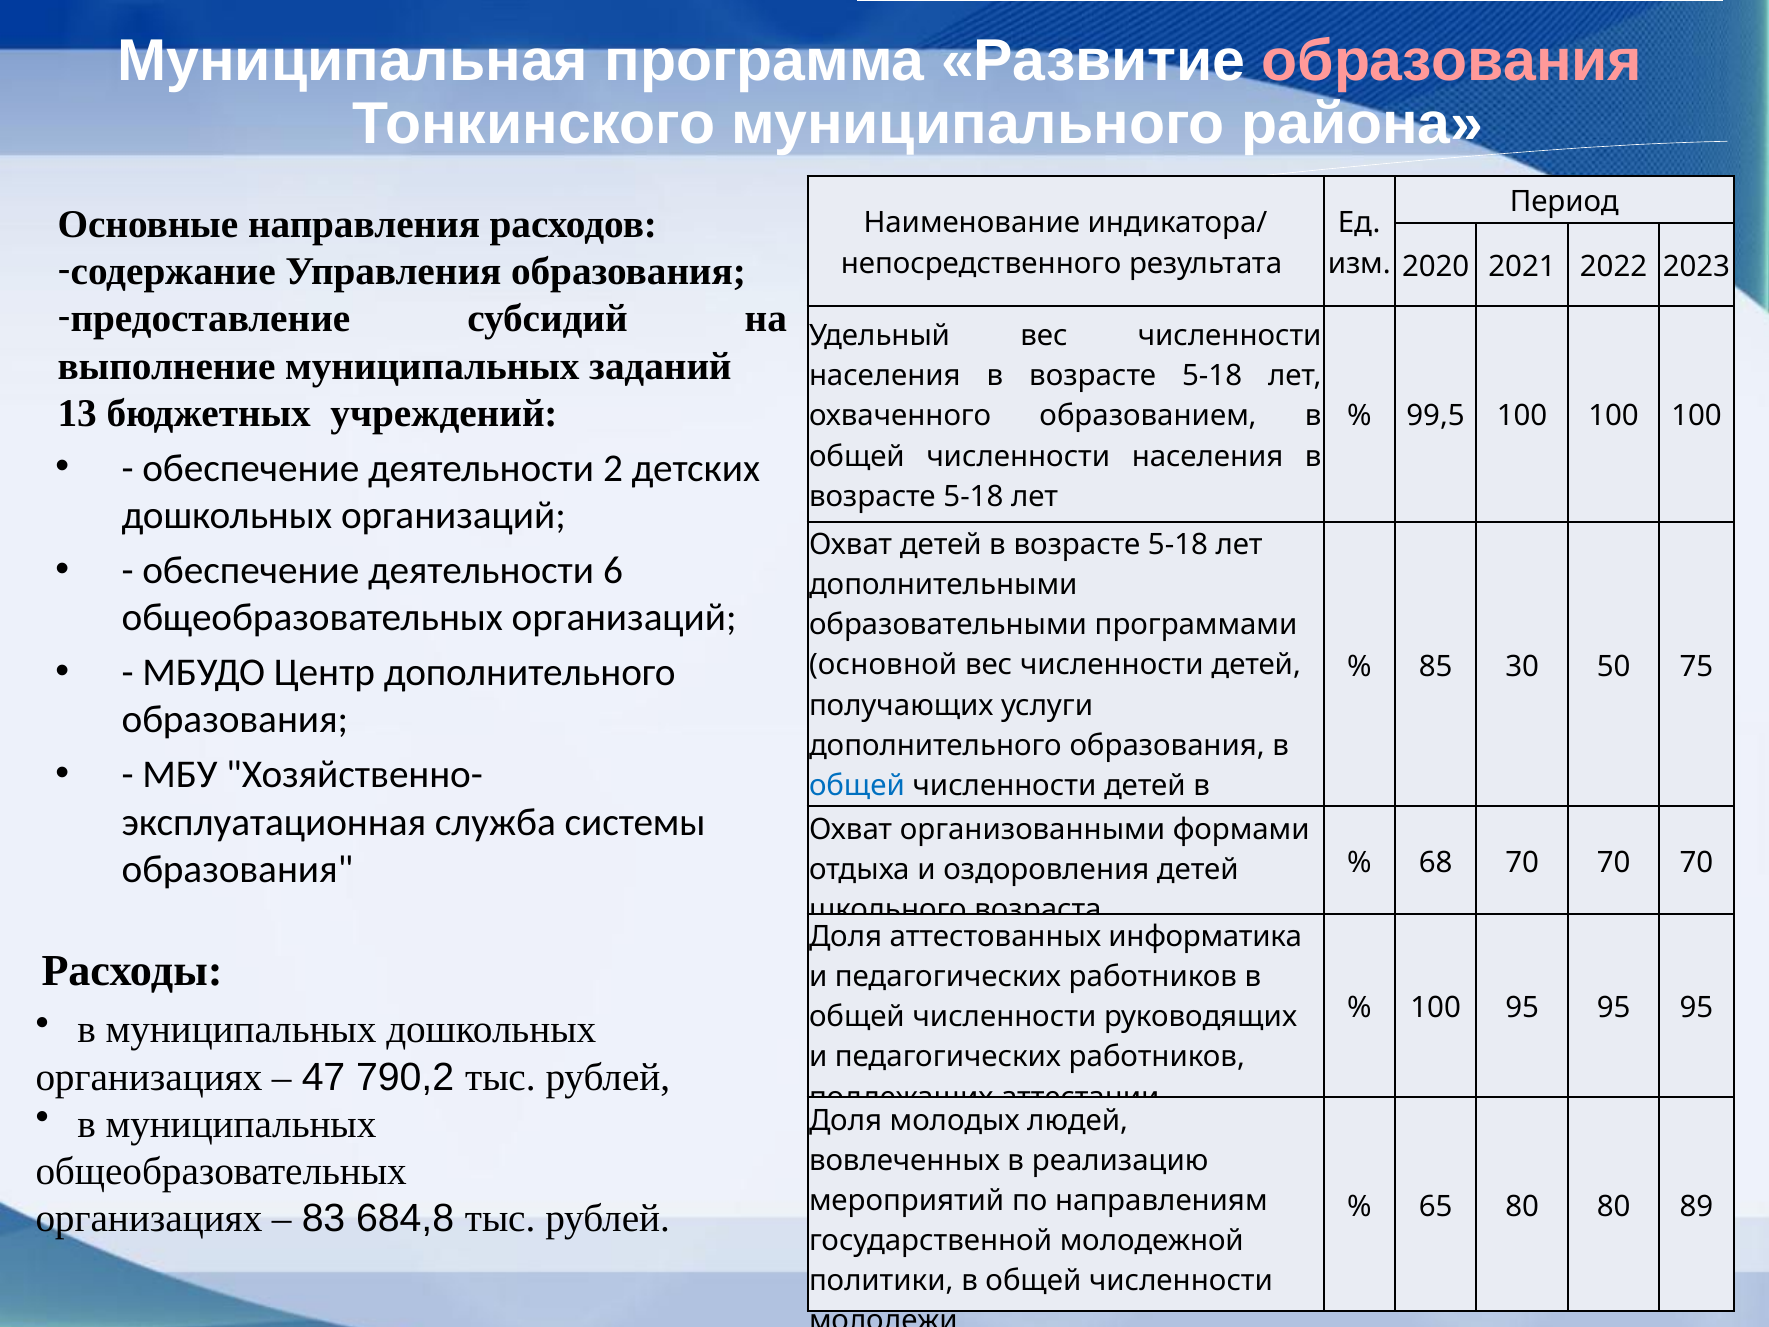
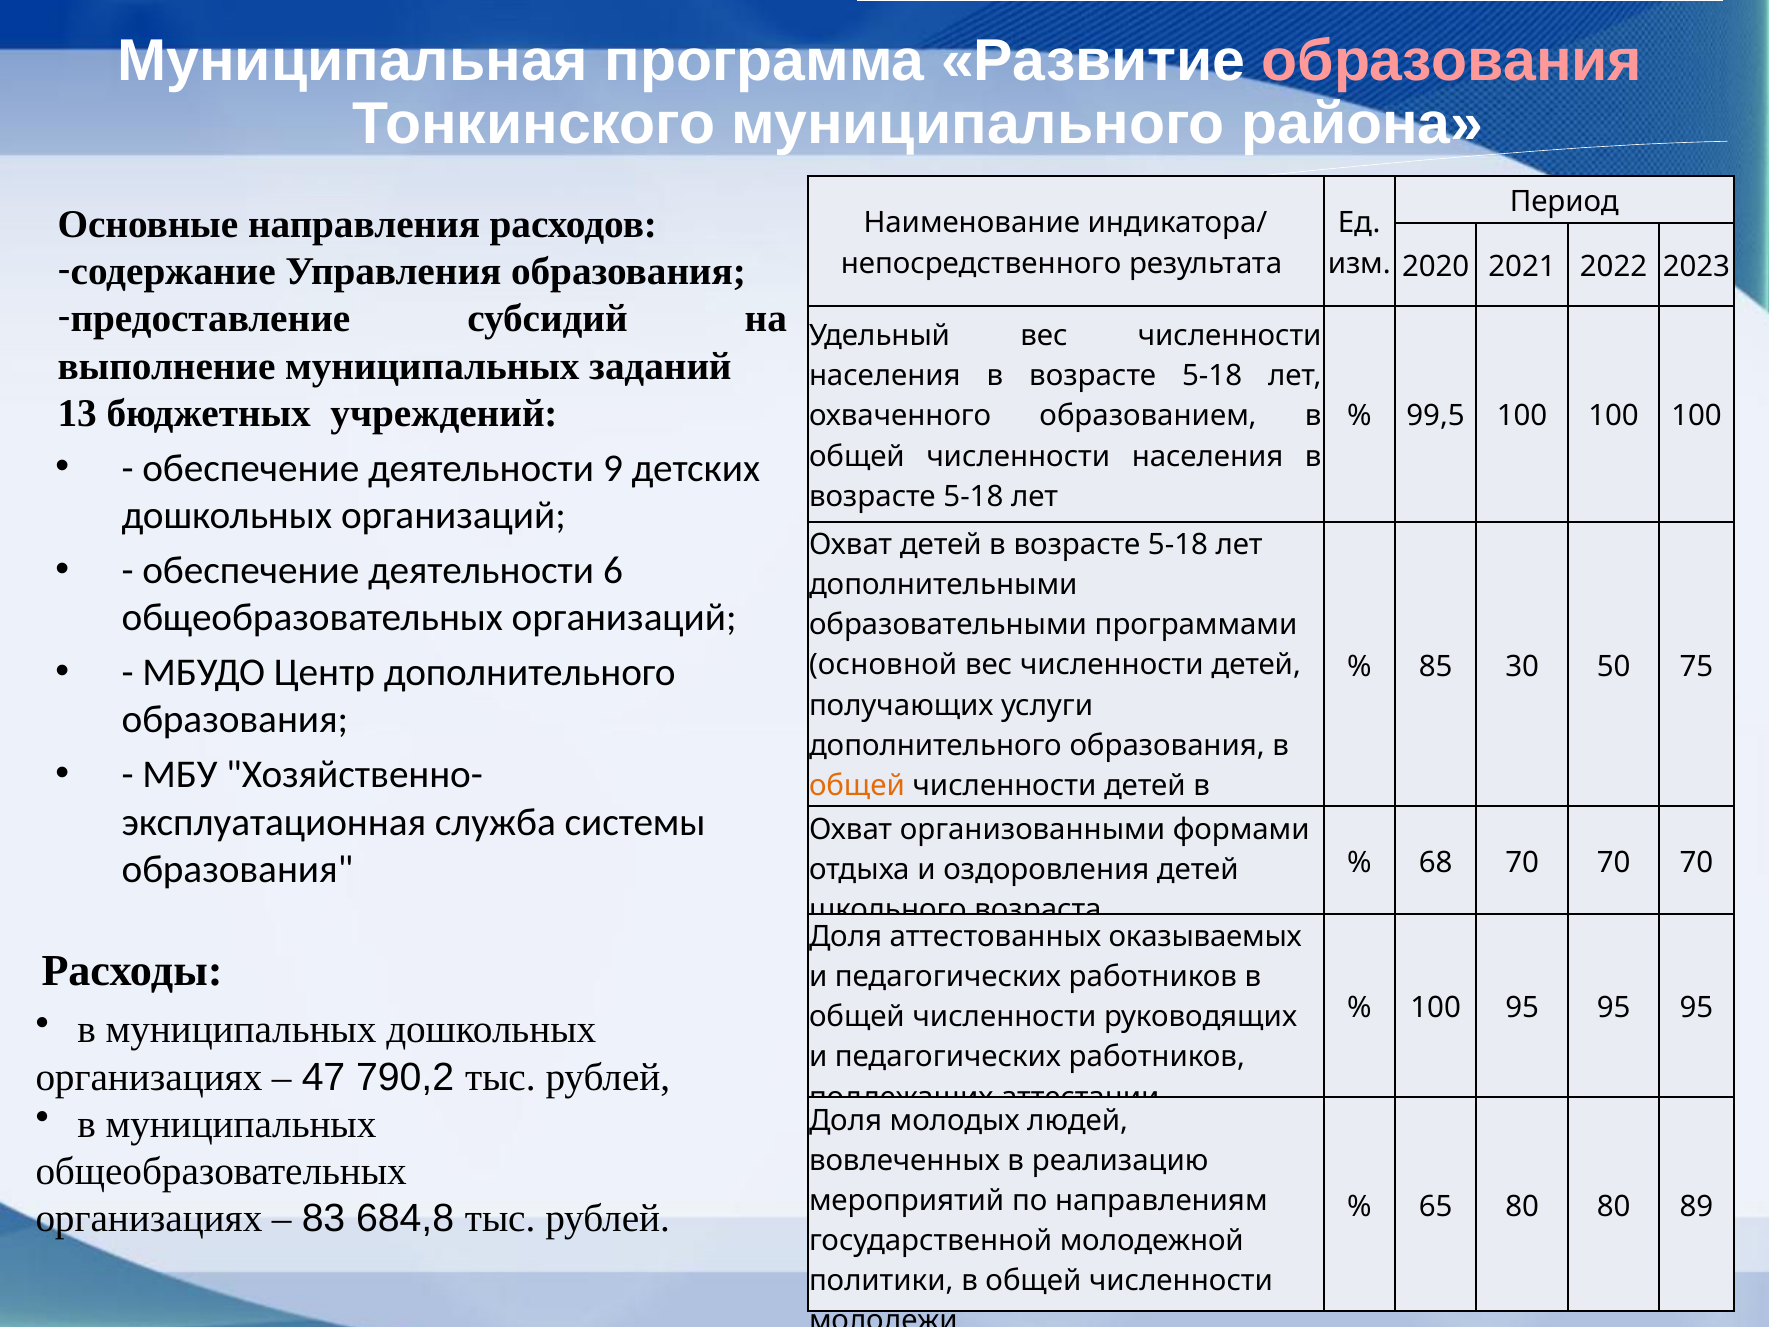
2: 2 -> 9 (613, 468)
общей colour: blue -> orange (857, 785)
информатика: информатика -> оказываемых (1205, 937)
